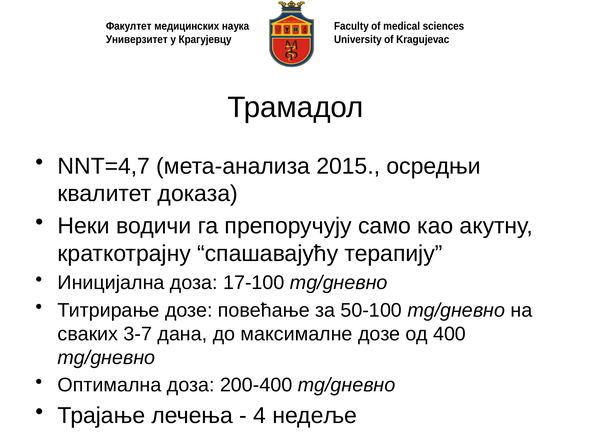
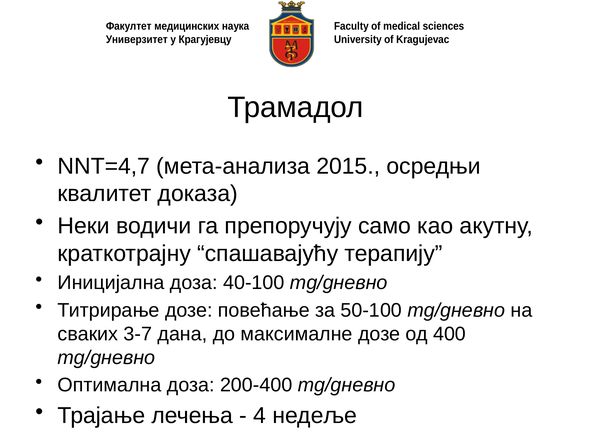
17-100: 17-100 -> 40-100 (254, 283)
